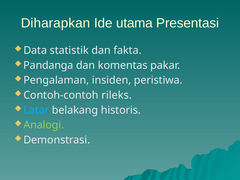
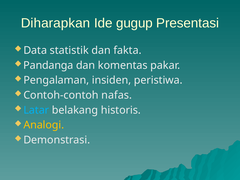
utama: utama -> gugup (134, 23)
rileks: rileks -> nafas (117, 95)
Analogi colour: light green -> yellow (44, 125)
